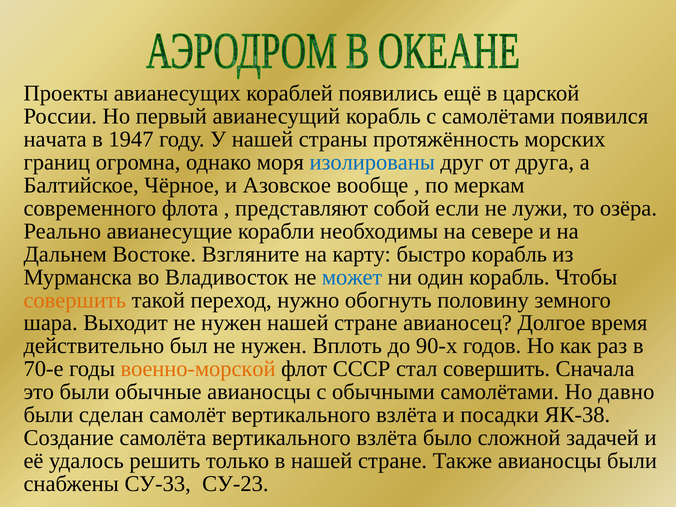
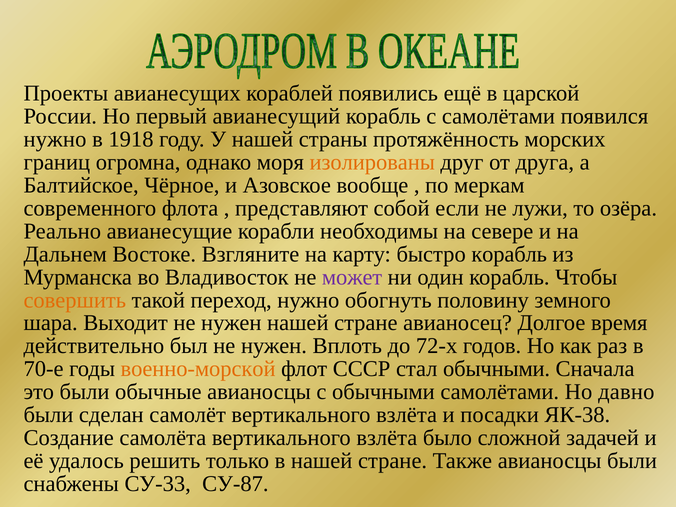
начата: начата -> нужно (55, 139)
1947: 1947 -> 1918 (131, 139)
изолированы colour: blue -> orange (372, 162)
может colour: blue -> purple (352, 277)
90-х: 90-х -> 72-х (437, 346)
стал совершить: совершить -> обычными (497, 369)
СУ-23: СУ-23 -> СУ-87 (235, 484)
